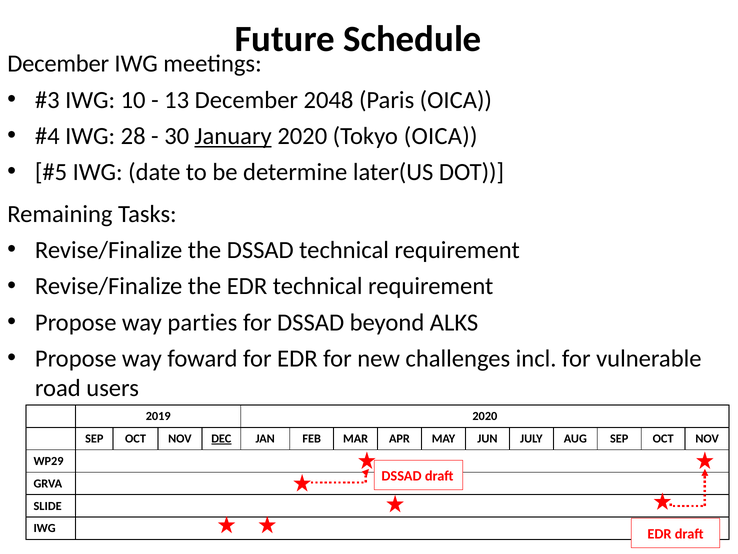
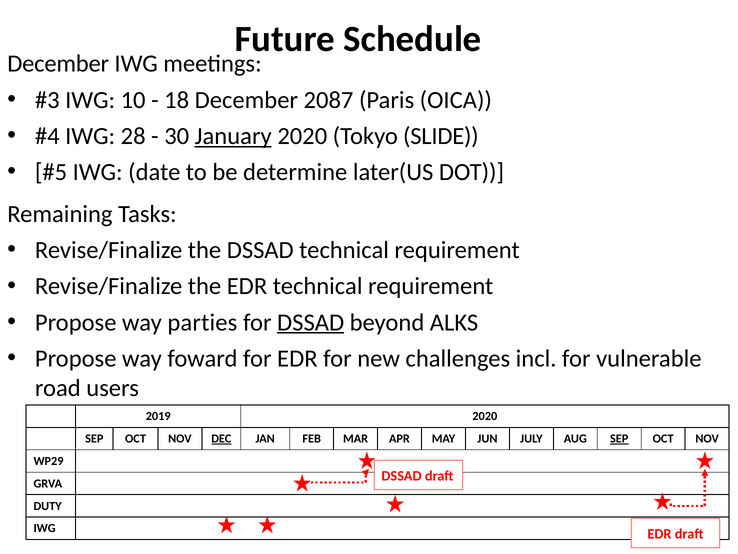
13: 13 -> 18 (177, 100)
2048: 2048 -> 2087 (329, 100)
Tokyo OICA: OICA -> SLIDE (441, 136)
DSSAD underline: none -> present (311, 322)
SEP underline: none -> present (619, 438)
SLIDE: SLIDE -> DUTY (48, 506)
